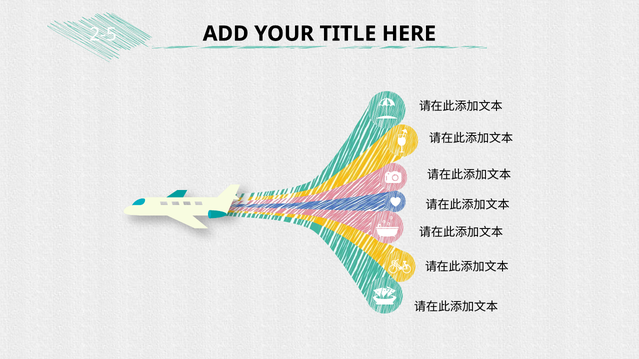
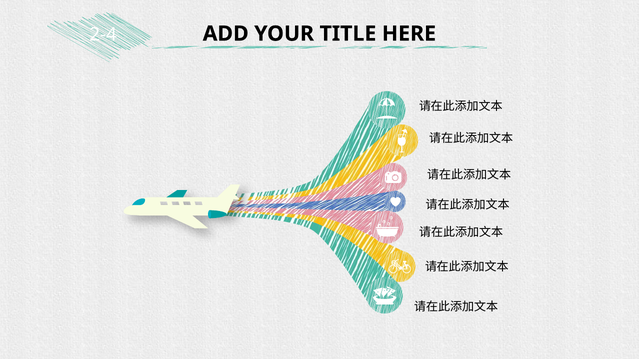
2-5: 2-5 -> 2-4 (103, 35)
